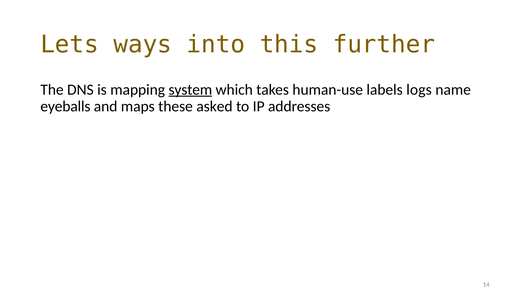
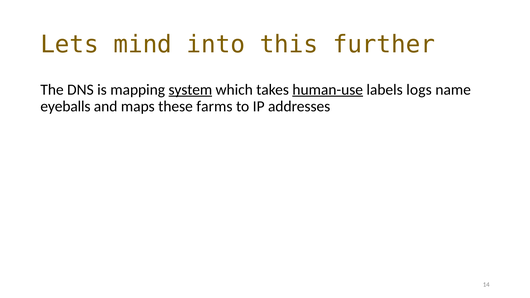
ways: ways -> mind (143, 45)
human-use underline: none -> present (328, 90)
asked: asked -> farms (214, 106)
